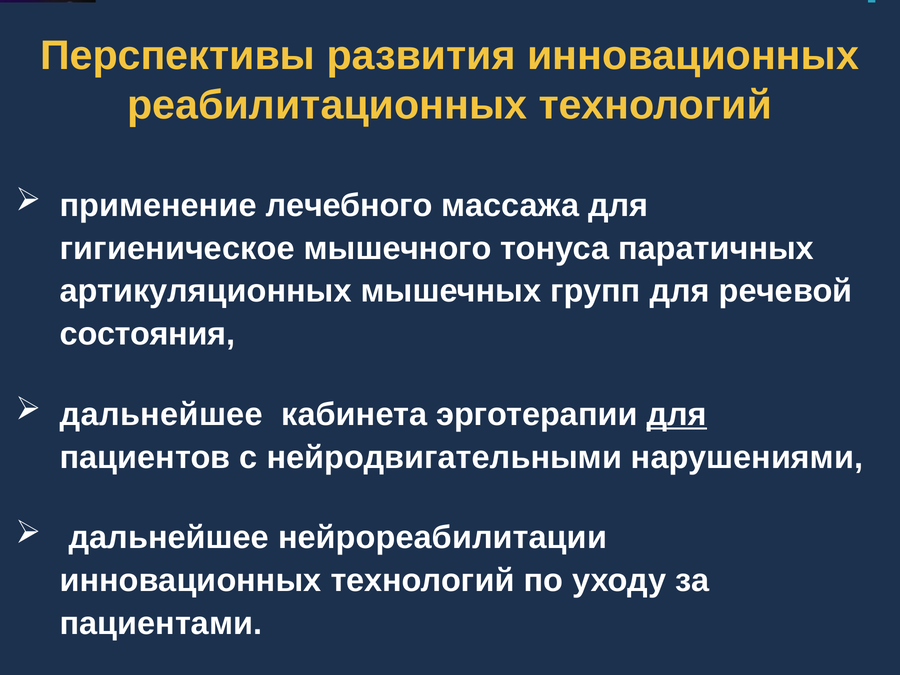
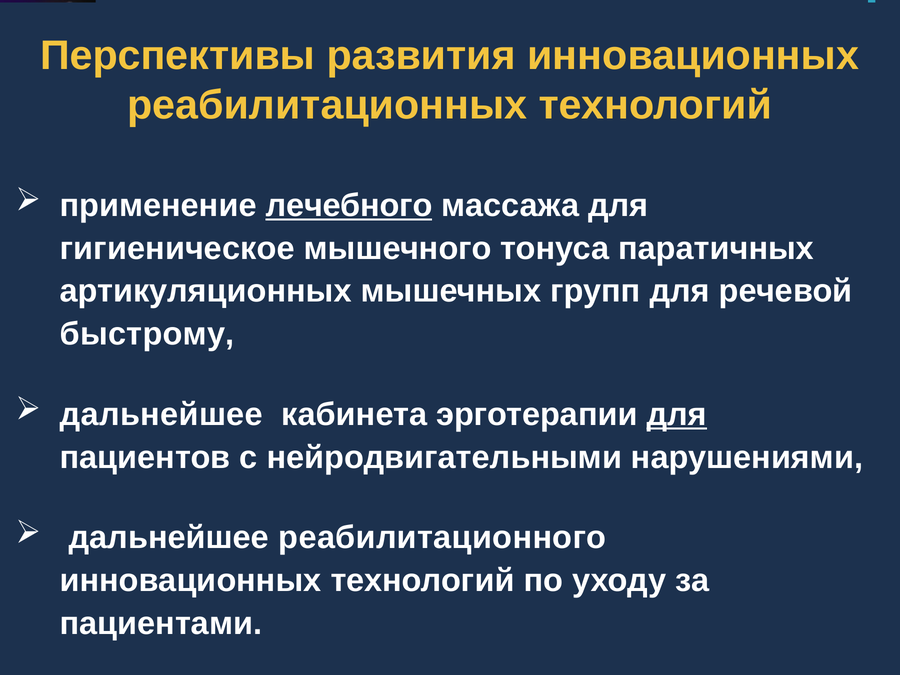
лечебного underline: none -> present (349, 205)
состояния: состояния -> быстрому (147, 334)
нейрореабилитации: нейрореабилитации -> реабилитационного (442, 538)
